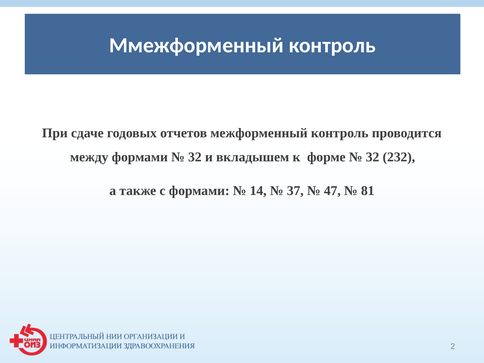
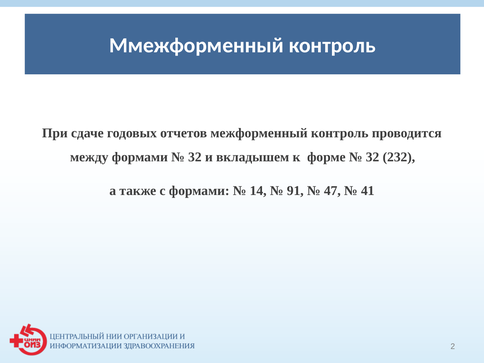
37: 37 -> 91 (295, 191)
81: 81 -> 41 (368, 191)
